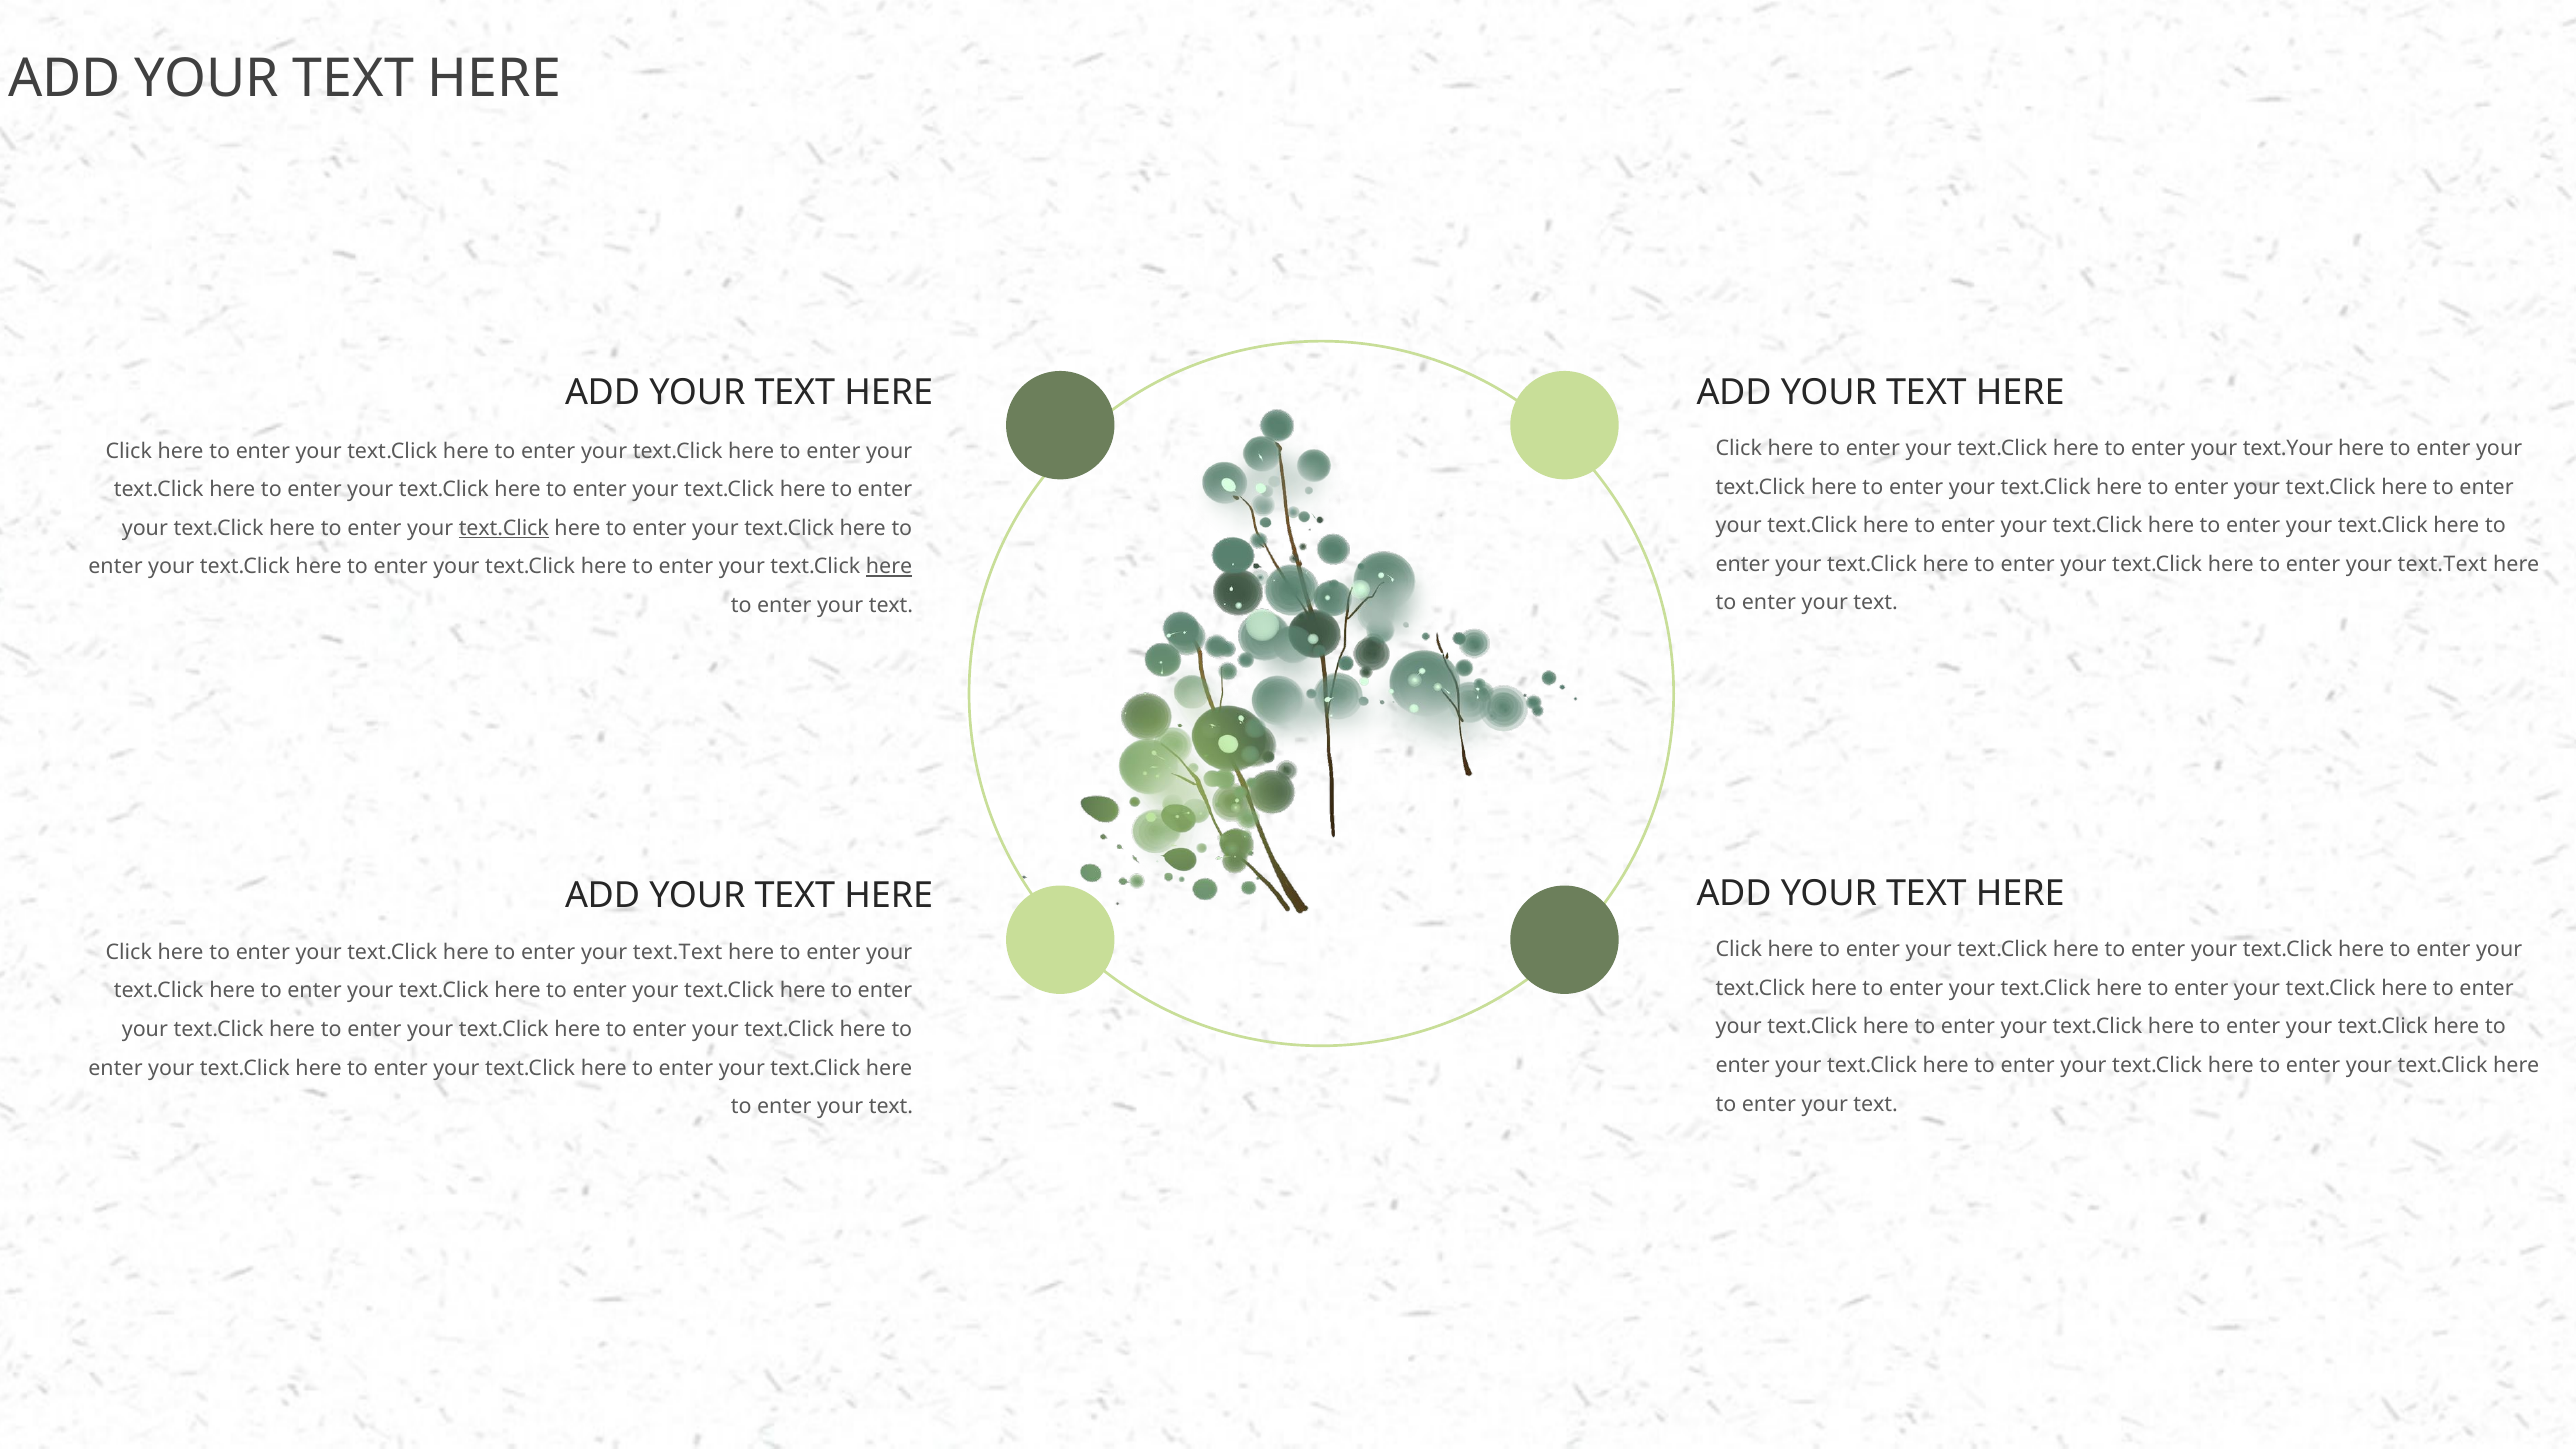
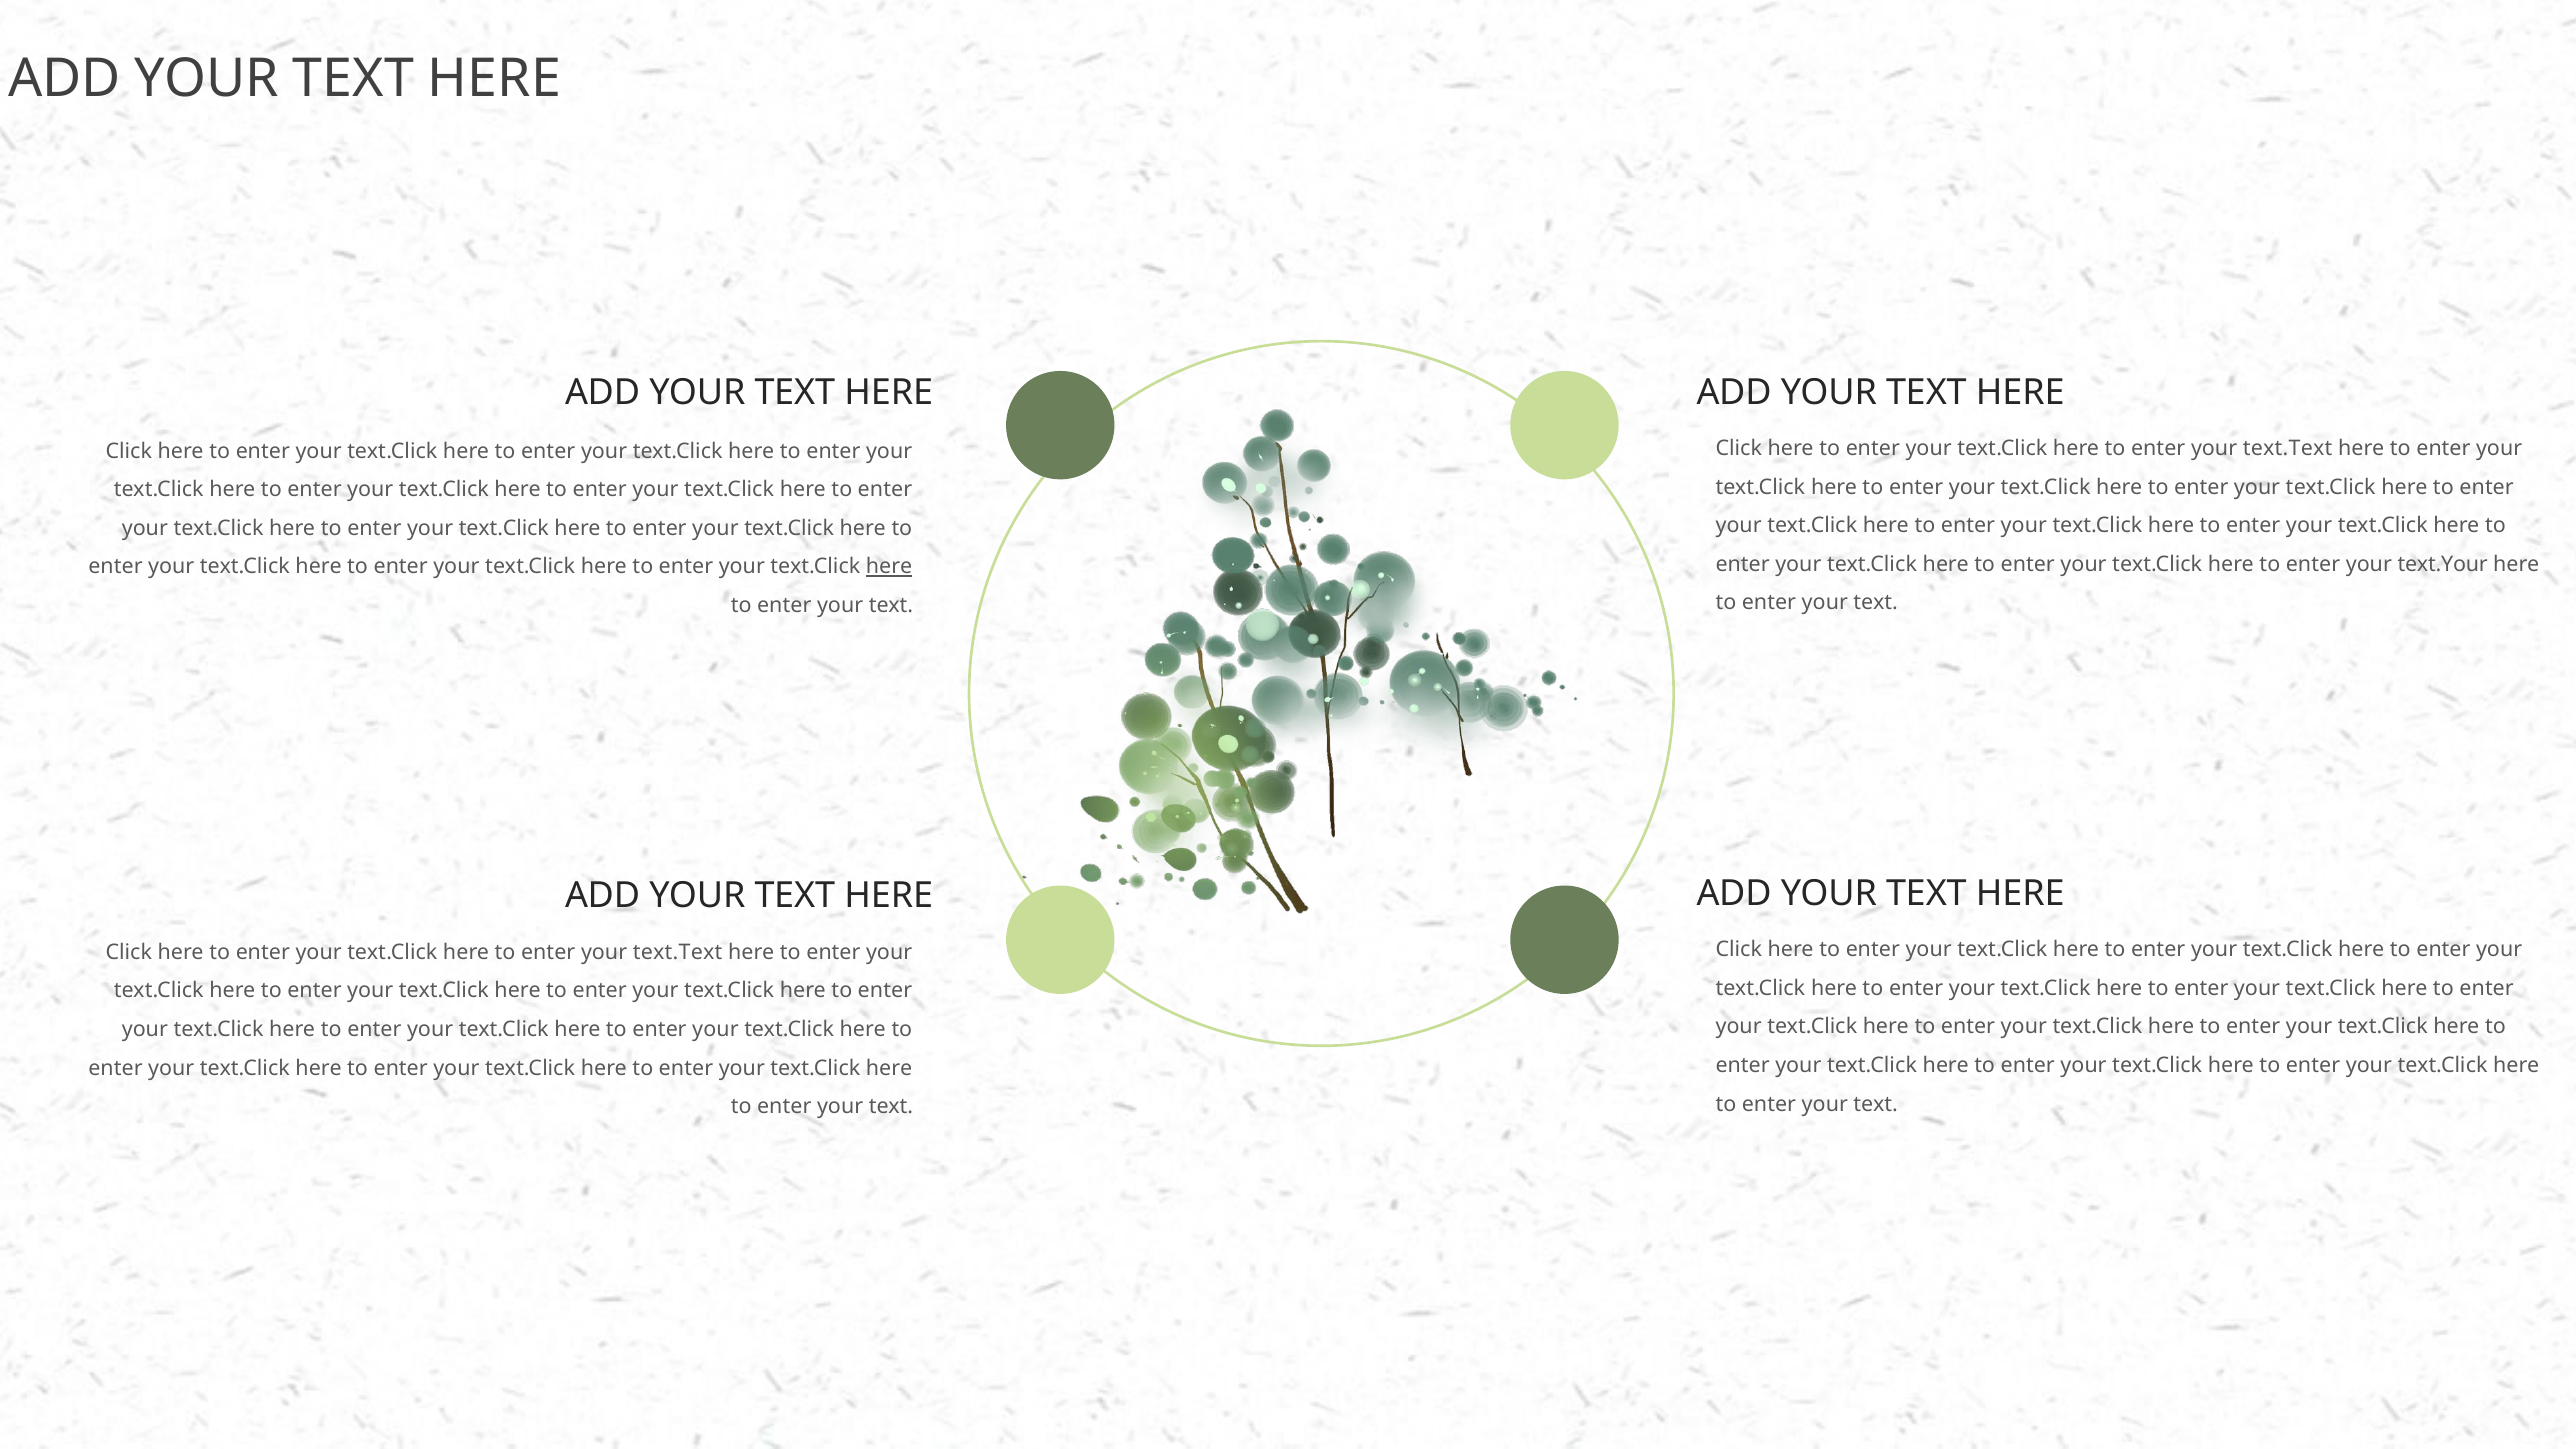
text.Your: text.Your -> text.Text (2288, 449)
text.Click underline: present -> none (504, 528)
text.Text: text.Text -> text.Your (2443, 564)
